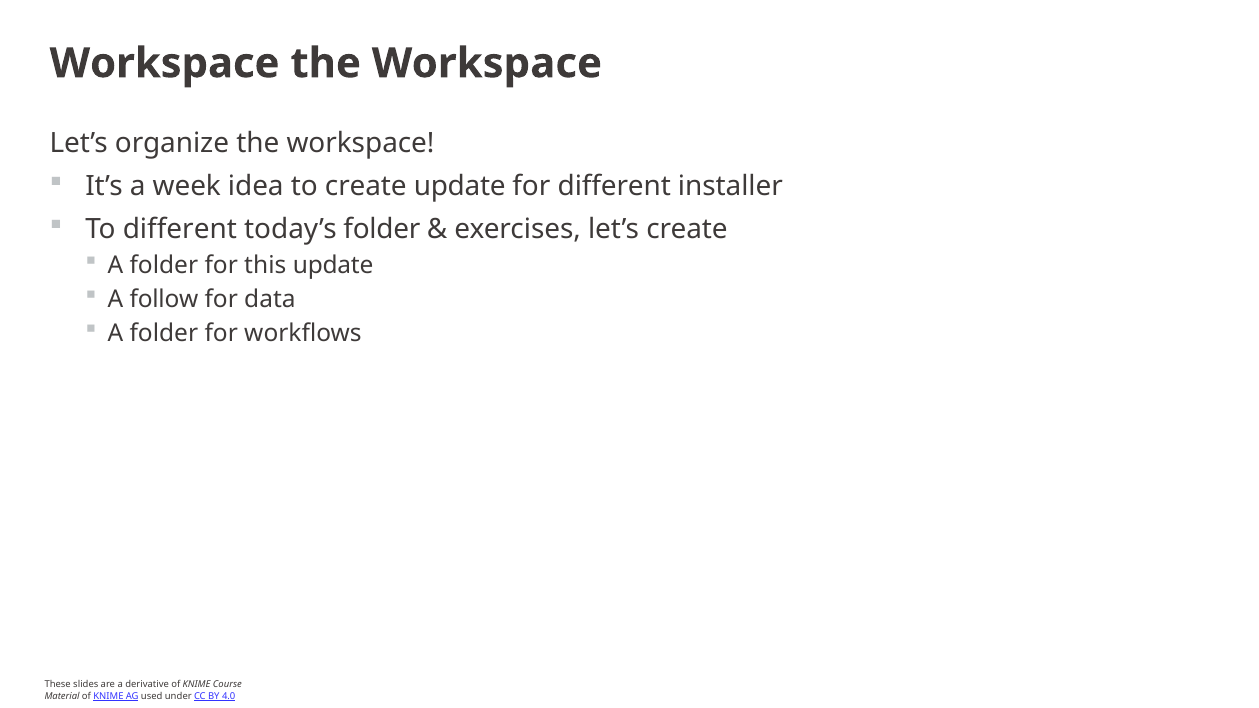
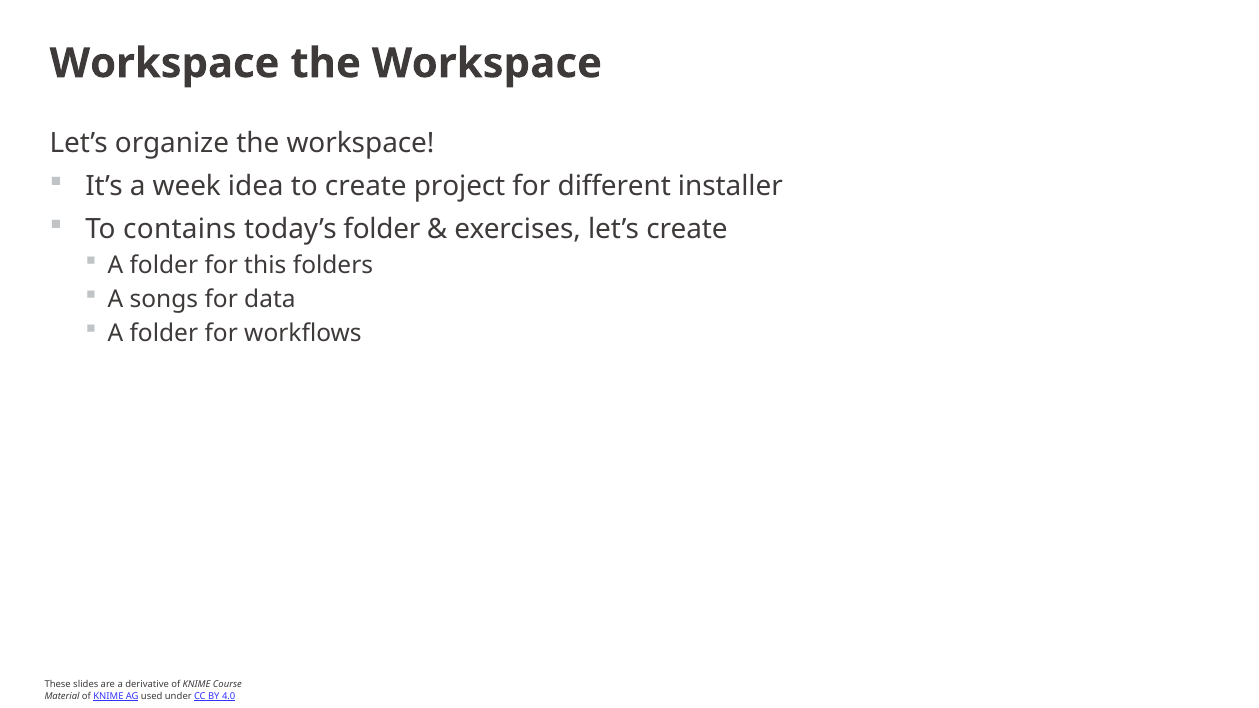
create update: update -> project (460, 187)
To different: different -> contains (180, 230)
this update: update -> folders (333, 266)
follow: follow -> songs (164, 300)
